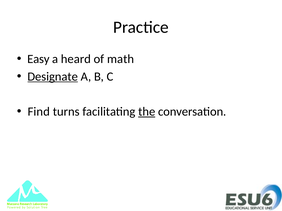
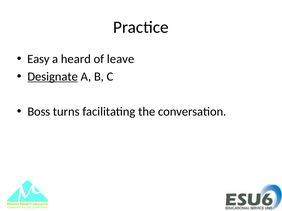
math: math -> leave (121, 59)
Find: Find -> Boss (39, 112)
the underline: present -> none (147, 112)
